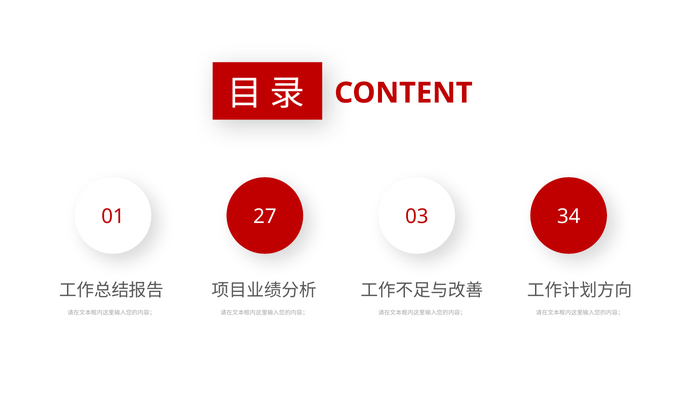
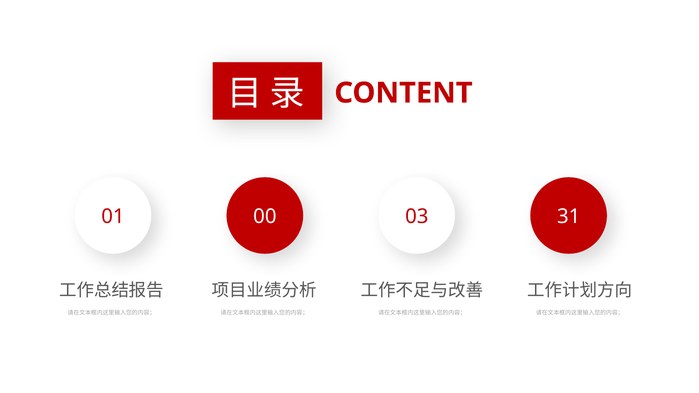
27: 27 -> 00 (265, 217)
34: 34 -> 31 (569, 217)
